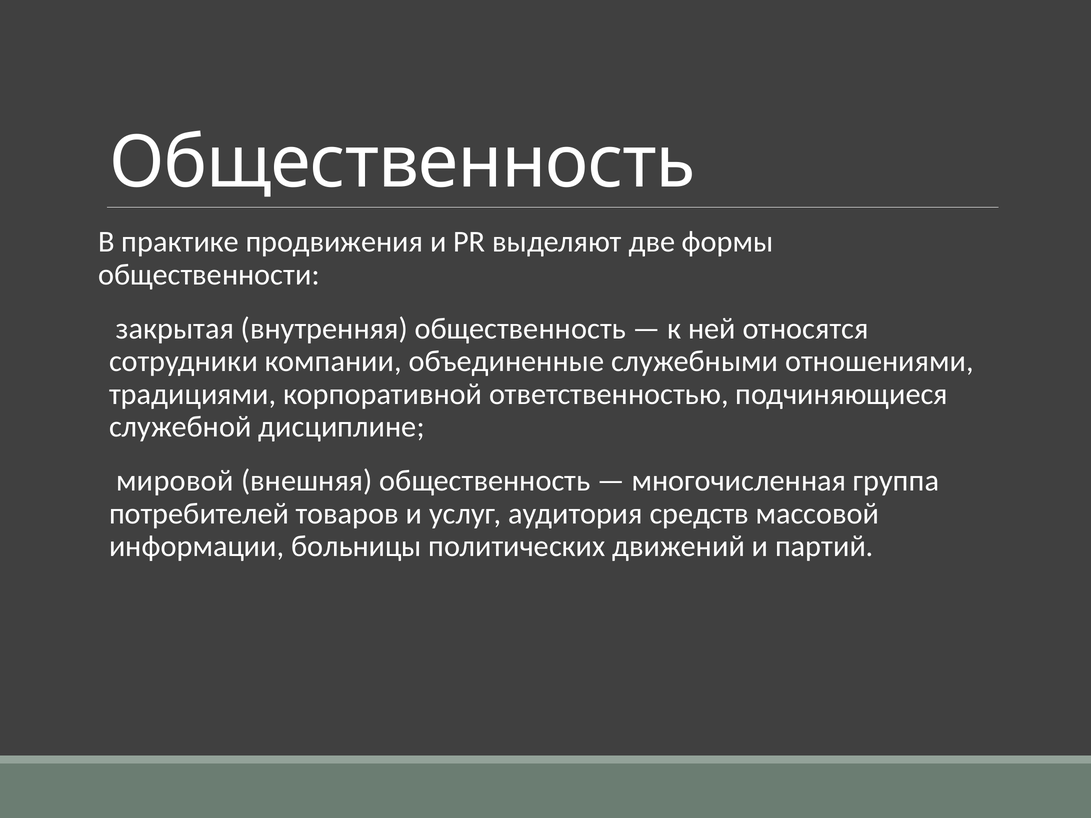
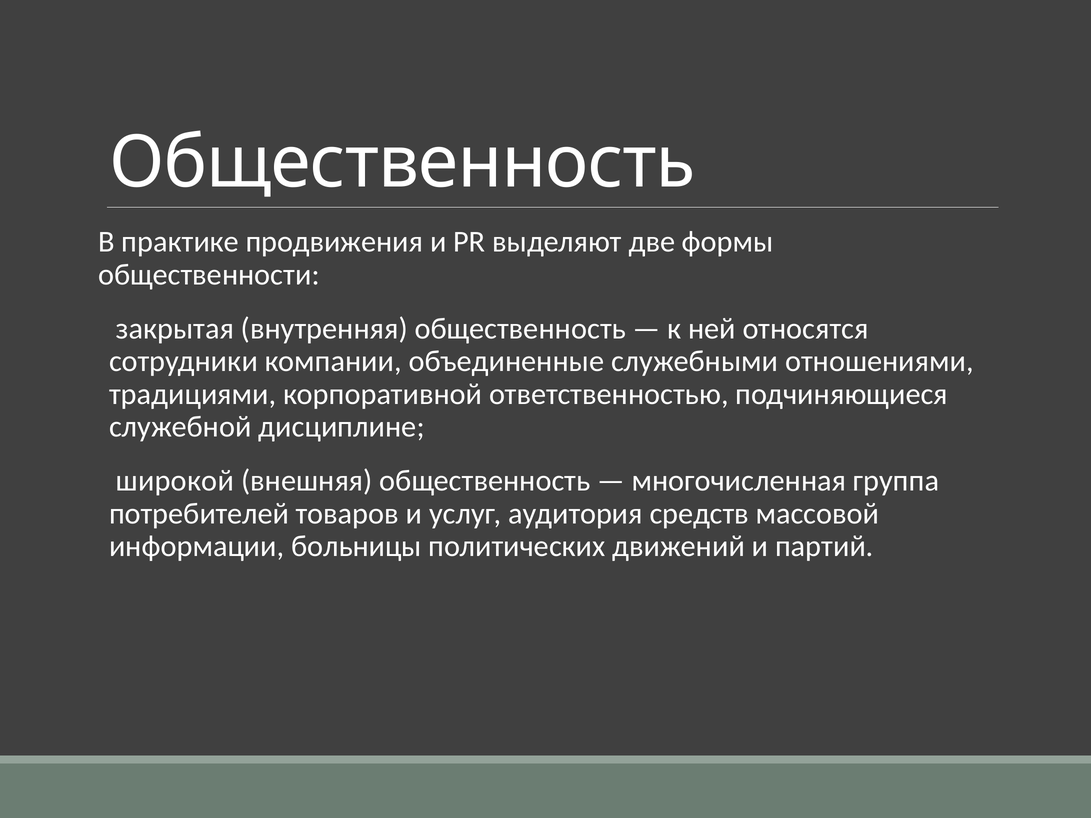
мировой: мировой -> широкой (175, 481)
